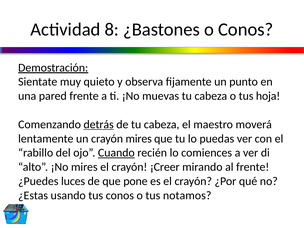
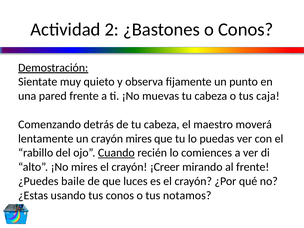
8: 8 -> 2 (112, 29)
hoja: hoja -> caja (268, 96)
detrás underline: present -> none (99, 124)
luces: luces -> baile (73, 181)
pone: pone -> luces (135, 181)
